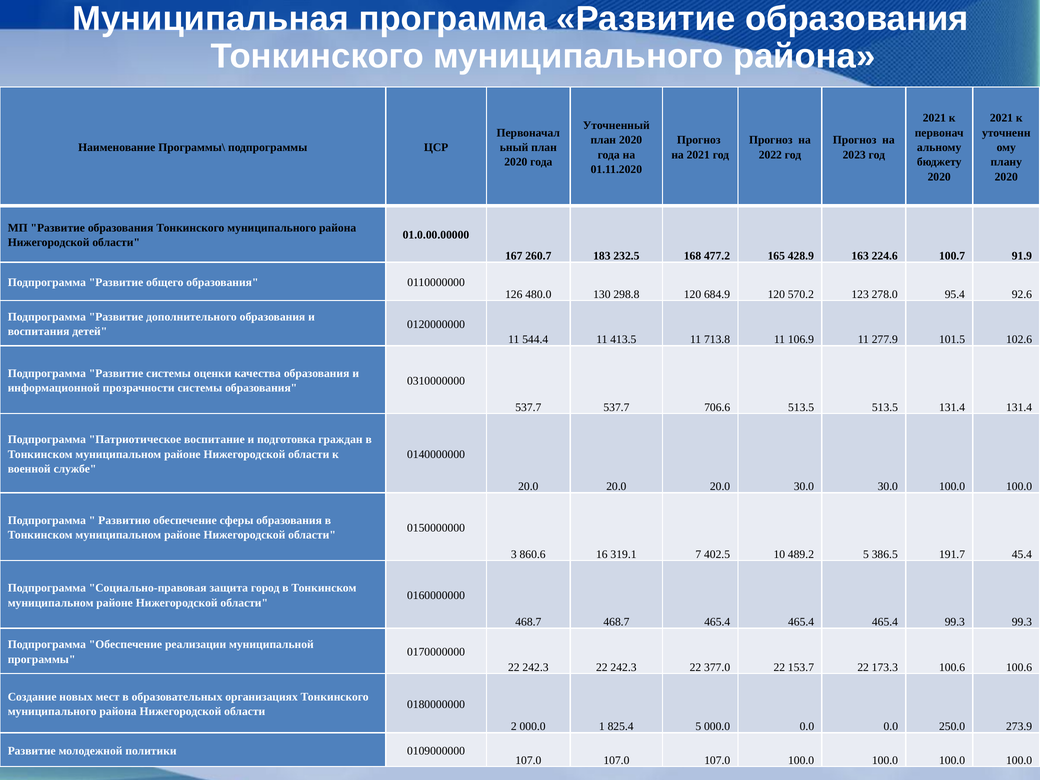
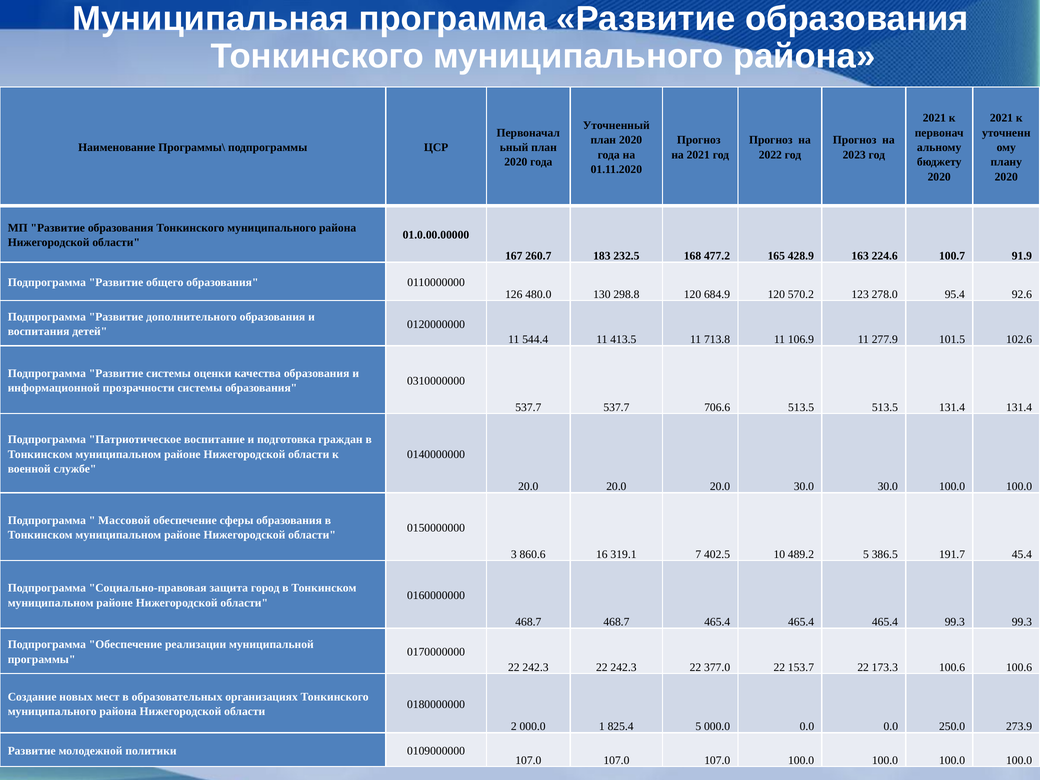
Развитию: Развитию -> Массовой (124, 520)
